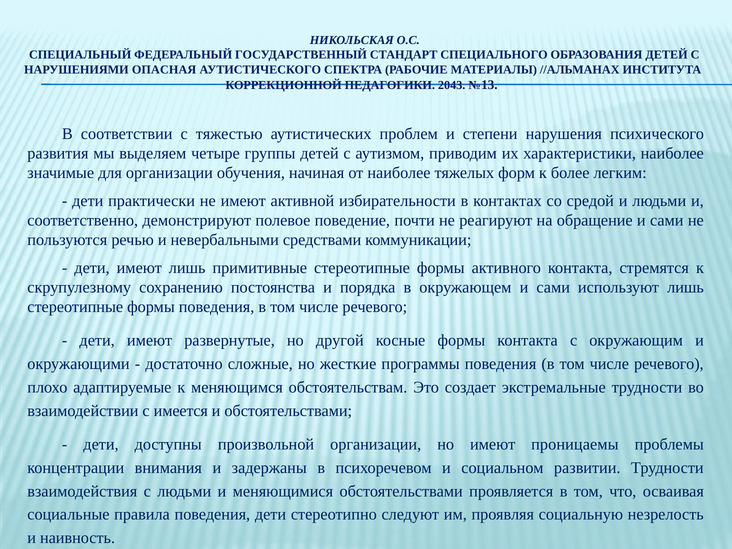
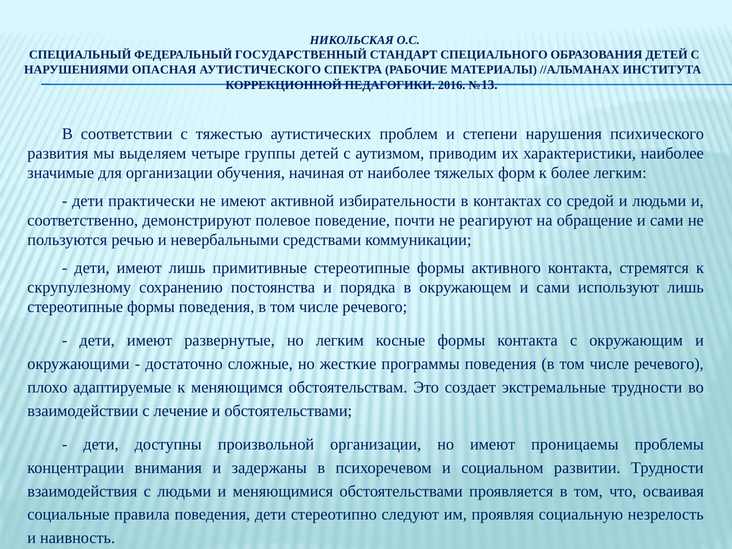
2043: 2043 -> 2016 (452, 85)
но другой: другой -> легким (340, 341)
имеется: имеется -> лечение (181, 411)
